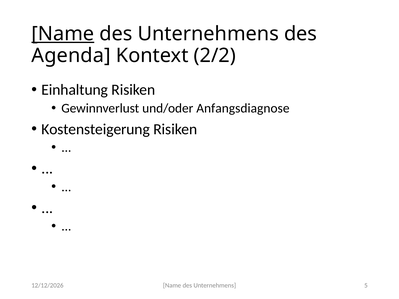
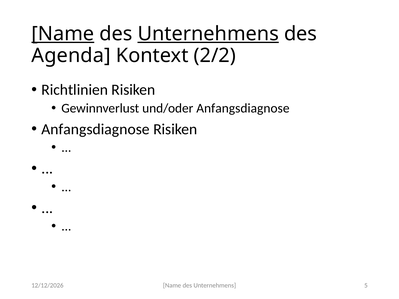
Unternehmens underline: none -> present (208, 34)
Einhaltung: Einhaltung -> Richtlinien (75, 90)
Kostensteigerung: Kostensteigerung -> Anfangsdiagnose (96, 129)
